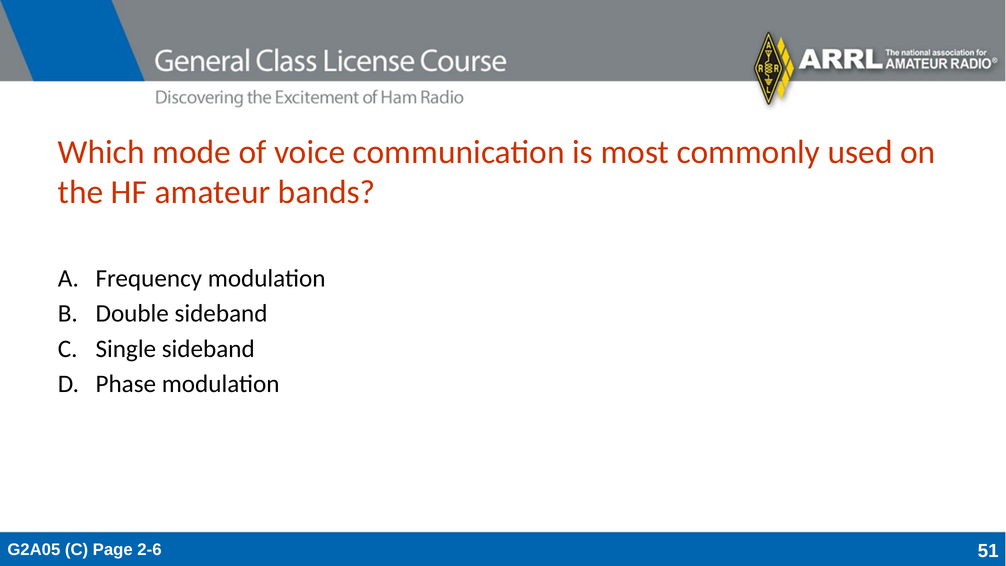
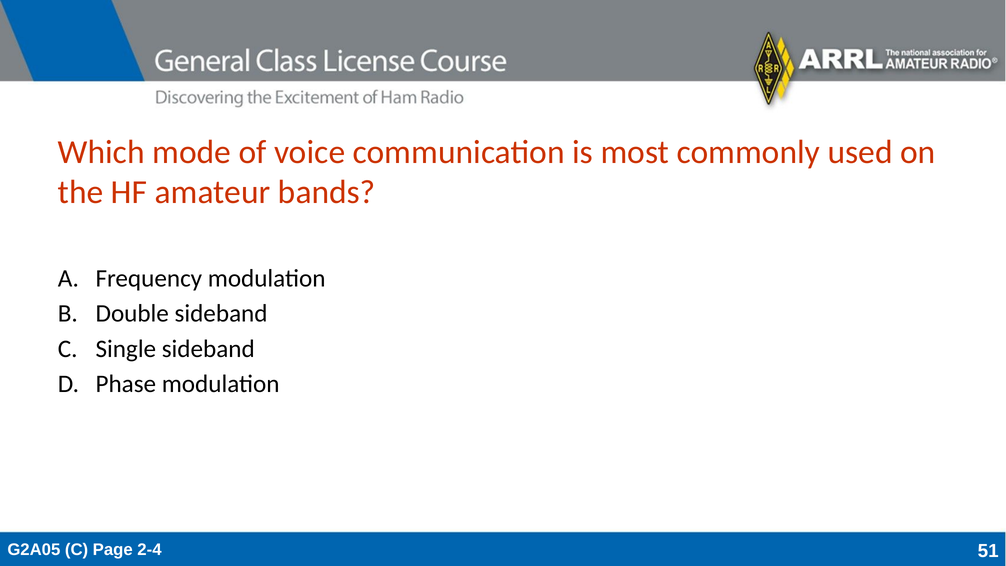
2-6: 2-6 -> 2-4 (149, 549)
